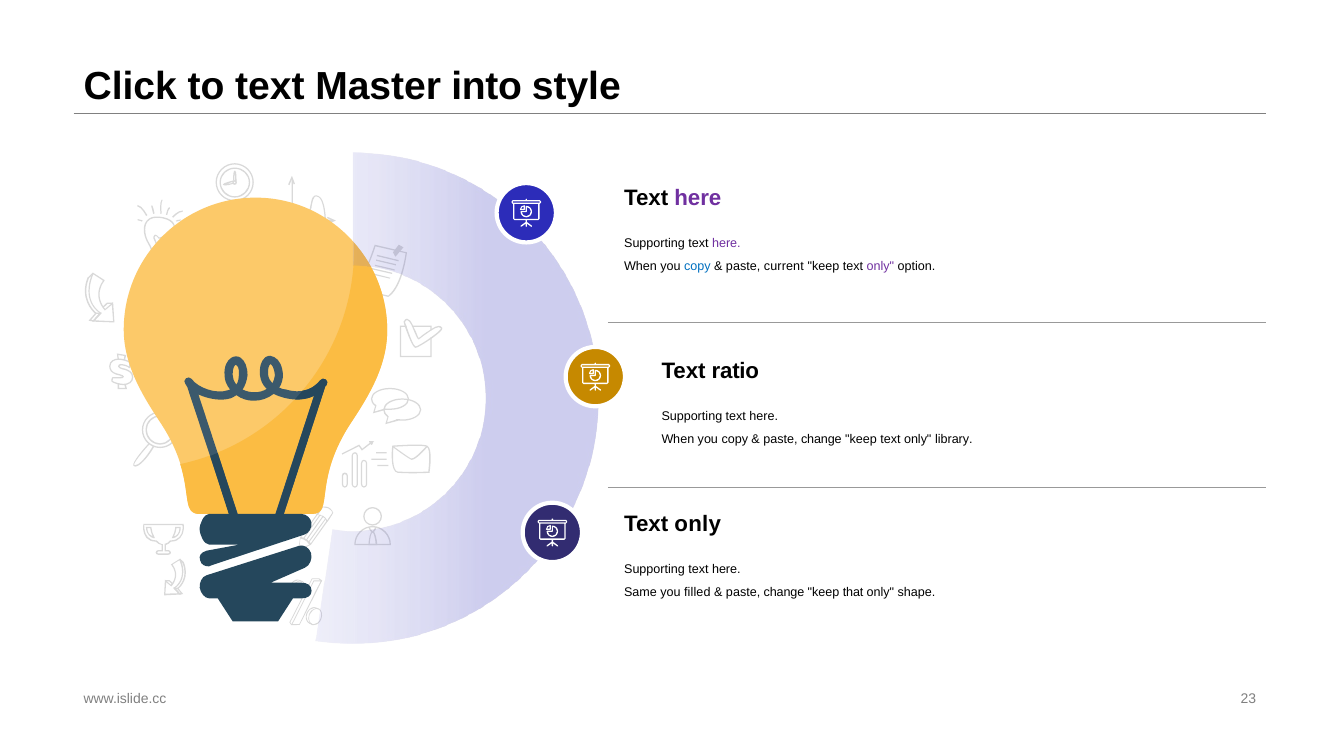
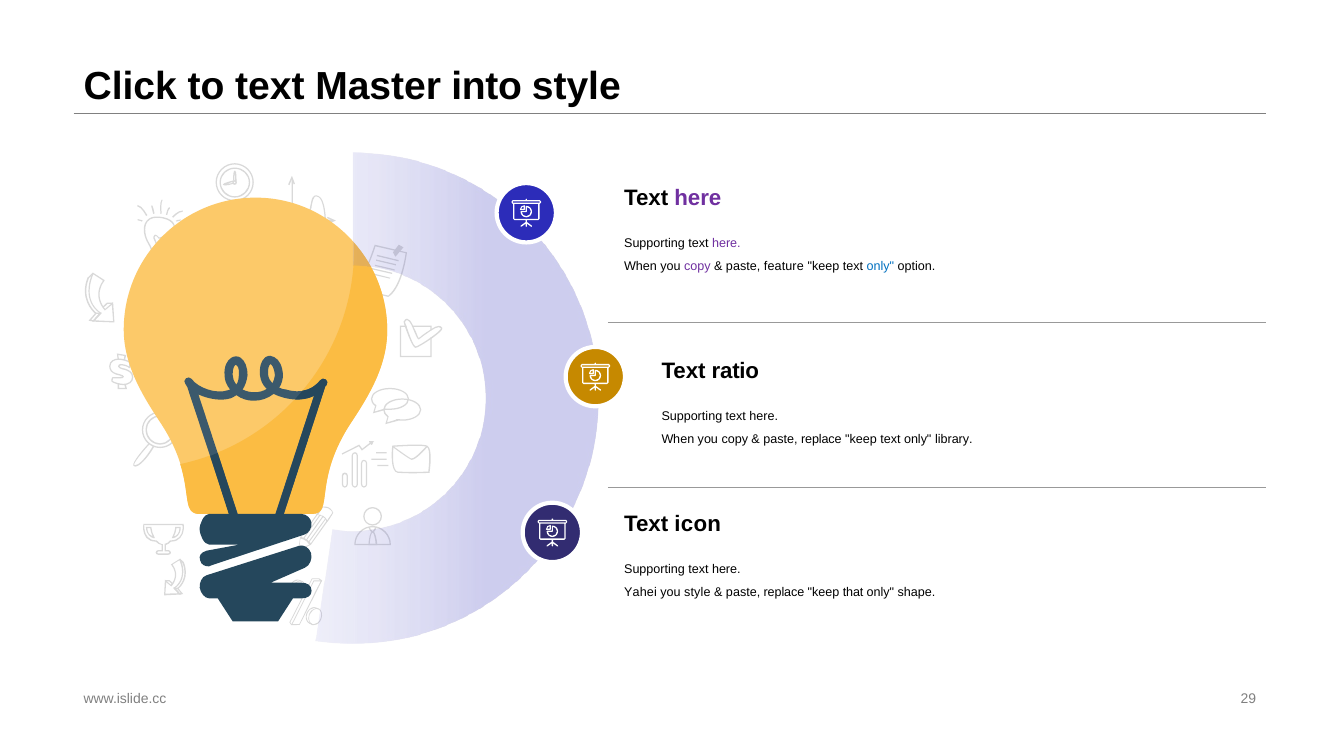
copy colour: blue -> purple (697, 266)
current: current -> feature (784, 266)
only colour: purple -> blue (880, 266)
change: change -> replace (821, 439)
only: only -> icon (698, 524)
Same: Same -> Yahei (640, 592)
you filled: filled -> style (697, 592)
change: change -> replace (784, 592)
23: 23 -> 29 (1248, 698)
